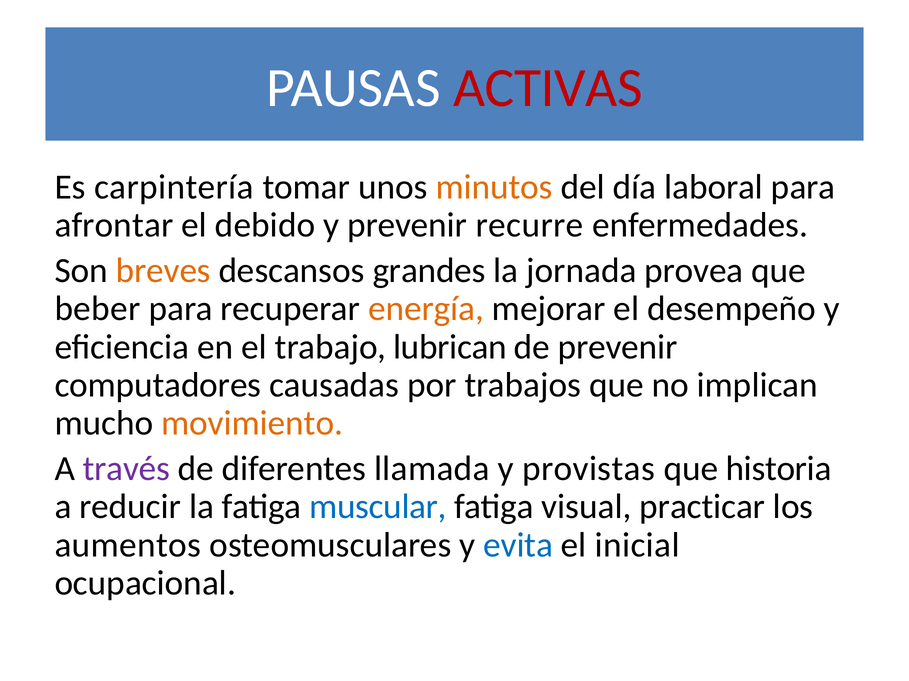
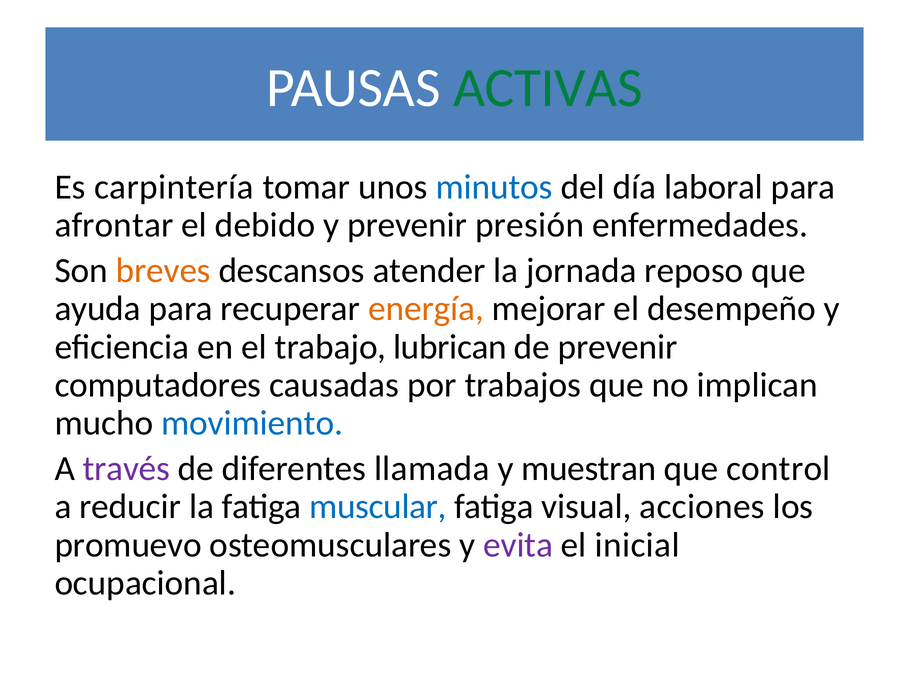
ACTIVAS colour: red -> green (548, 88)
minutos colour: orange -> blue (494, 187)
recurre: recurre -> presión (530, 225)
grandes: grandes -> atender (429, 271)
provea: provea -> reposo (694, 271)
beber: beber -> ayuda (98, 309)
movimiento colour: orange -> blue (252, 424)
provistas: provistas -> muestran (589, 469)
historia: historia -> control (778, 469)
practicar: practicar -> acciones (702, 507)
aumentos: aumentos -> promuevo (128, 546)
evita colour: blue -> purple (518, 546)
